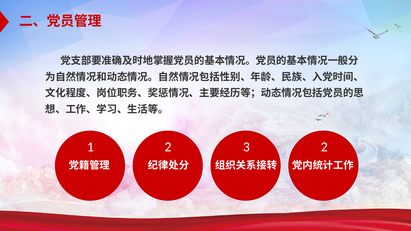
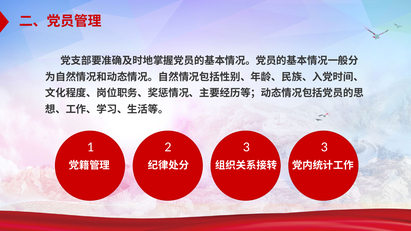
1 2: 2 -> 3 (324, 147)
